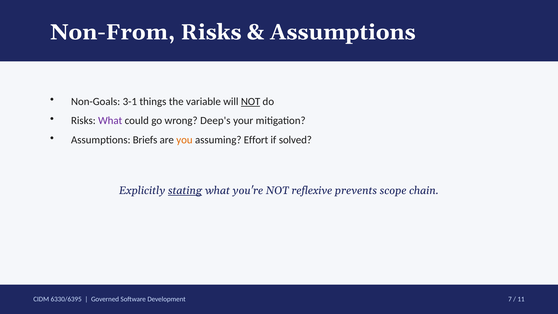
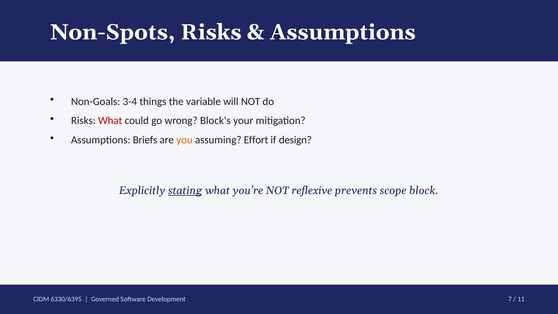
Non-From: Non-From -> Non-Spots (113, 32)
3-1: 3-1 -> 3-4 (130, 101)
NOT underline: present -> none (251, 101)
What colour: purple -> red (110, 121)
Deep's: Deep's -> Block's (215, 121)
solved: solved -> design (295, 140)
chain: chain -> block (424, 190)
